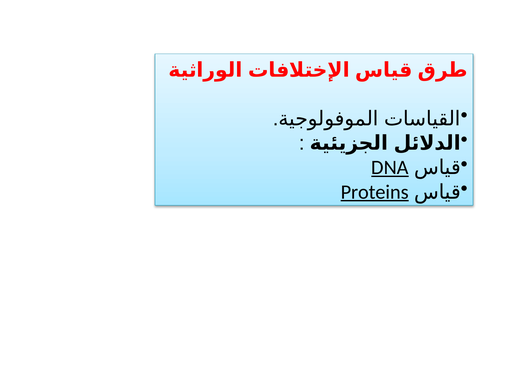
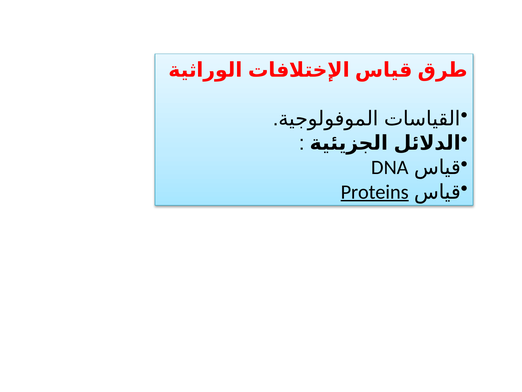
DNA underline: present -> none (390, 167)
